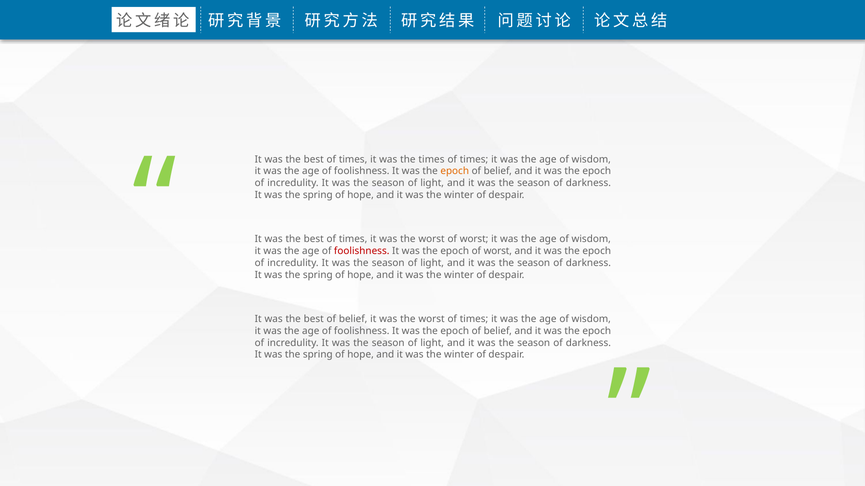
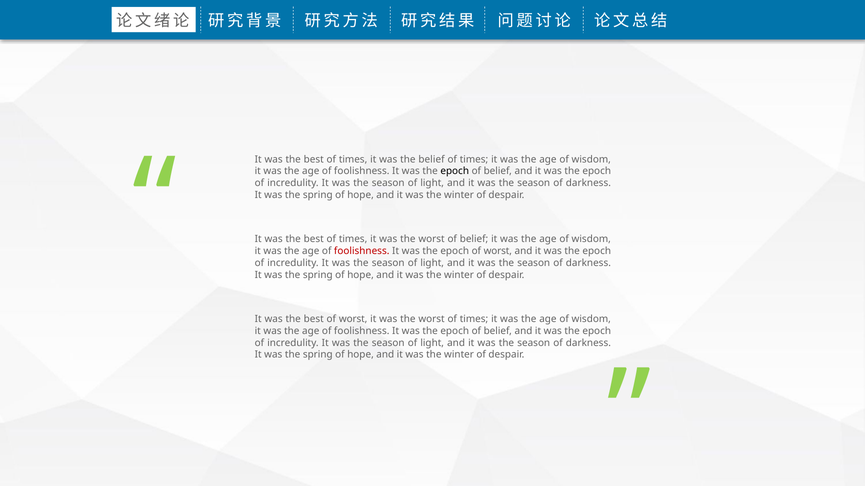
the times: times -> belief (431, 159)
epoch colour: orange -> black (455, 171)
worst of worst: worst -> belief (474, 239)
best of belief: belief -> worst (353, 319)
